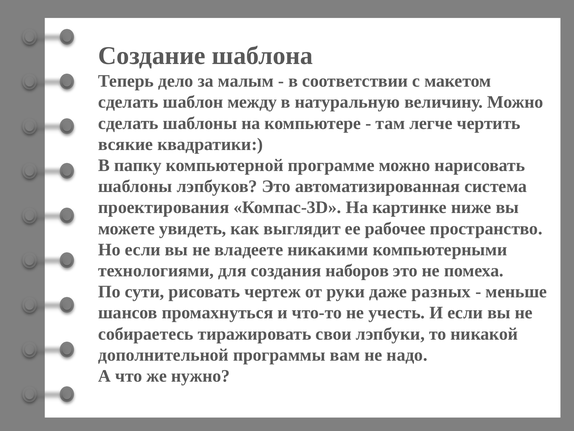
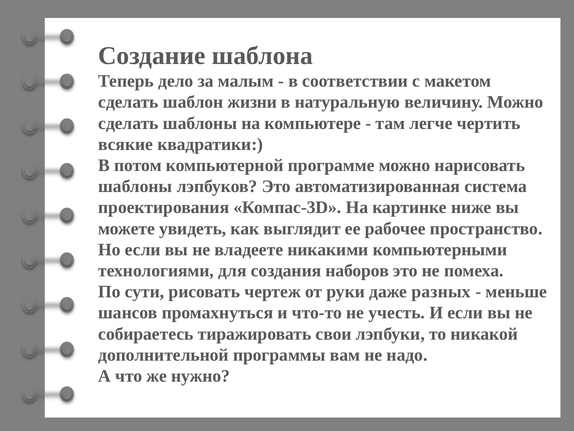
между: между -> жизни (252, 102)
папку: папку -> потом (138, 165)
